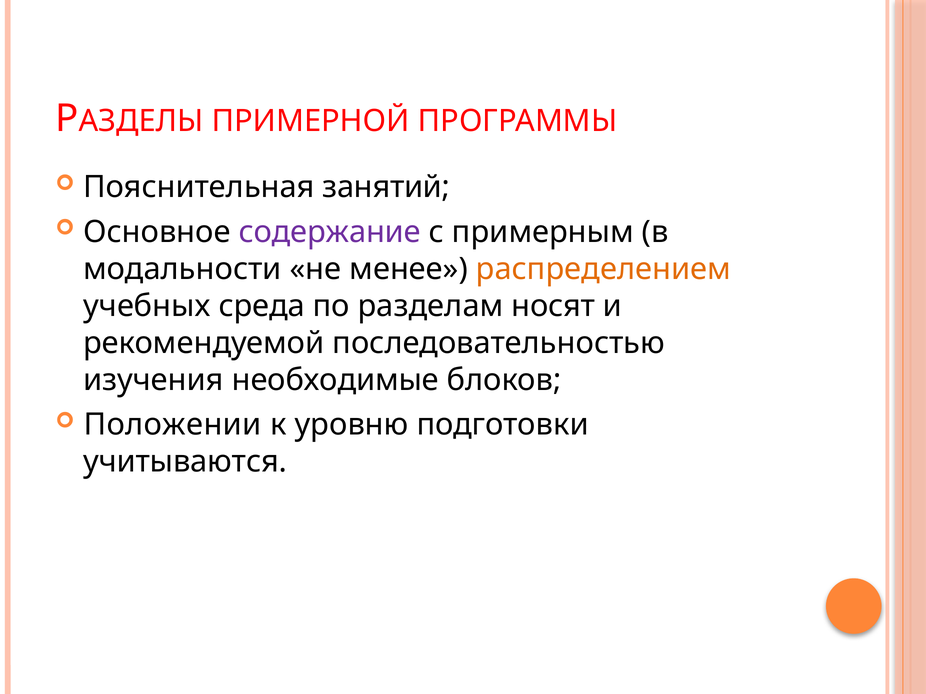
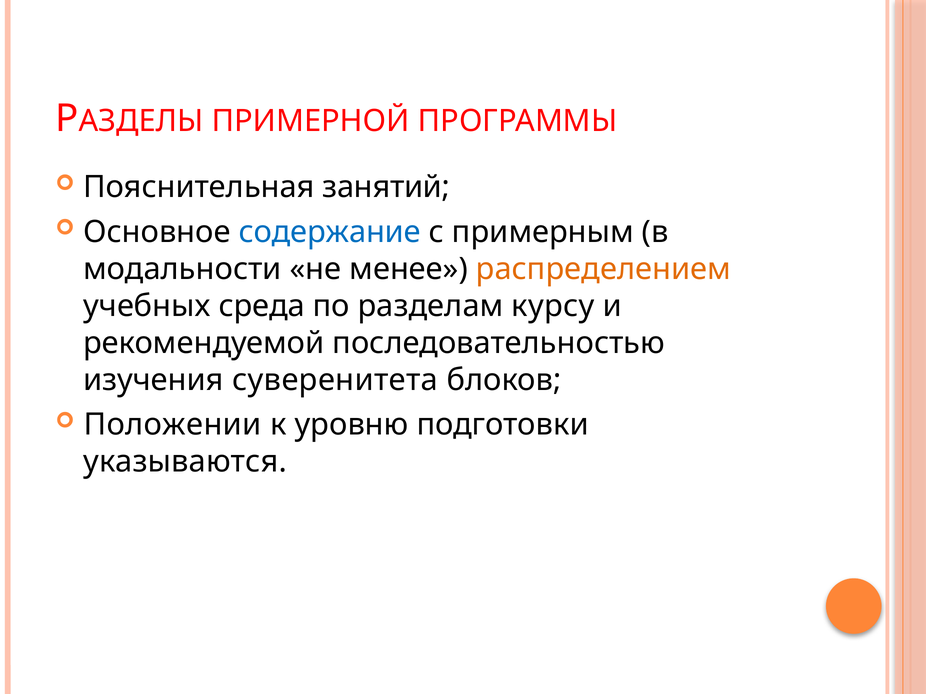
содержание colour: purple -> blue (330, 232)
носят: носят -> курсу (553, 306)
необходимые: необходимые -> суверенитета (335, 380)
учитываются: учитываются -> указываются (185, 462)
